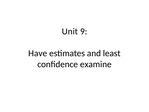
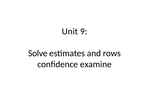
Have: Have -> Solve (38, 53)
least: least -> rows (112, 53)
